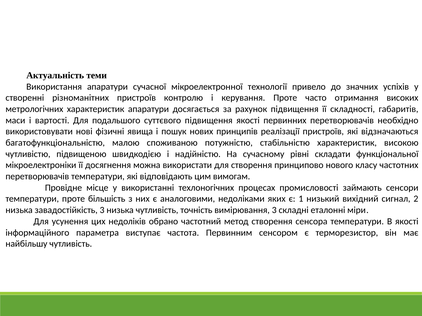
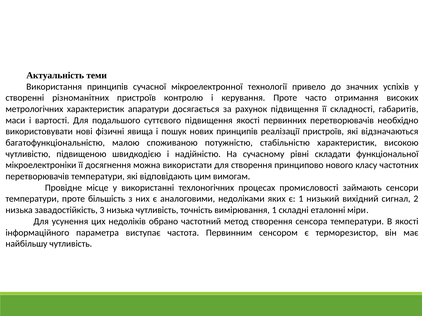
Використання апаратури: апаратури -> принципів (108, 87)
вимірювання 3: 3 -> 1 (274, 210)
